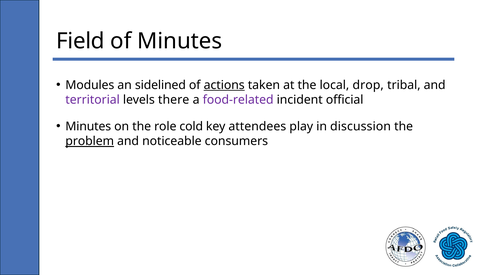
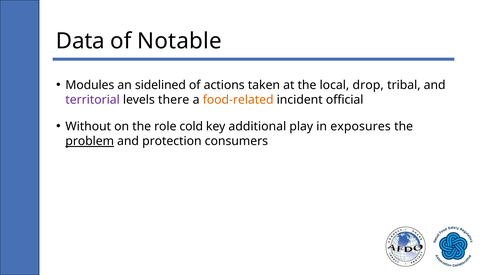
Field: Field -> Data (80, 41)
of Minutes: Minutes -> Notable (180, 41)
actions underline: present -> none (224, 85)
food-related colour: purple -> orange (238, 100)
Minutes: Minutes -> Without (88, 126)
attendees: attendees -> additional (257, 126)
discussion: discussion -> exposures (361, 126)
noticeable: noticeable -> protection (172, 141)
